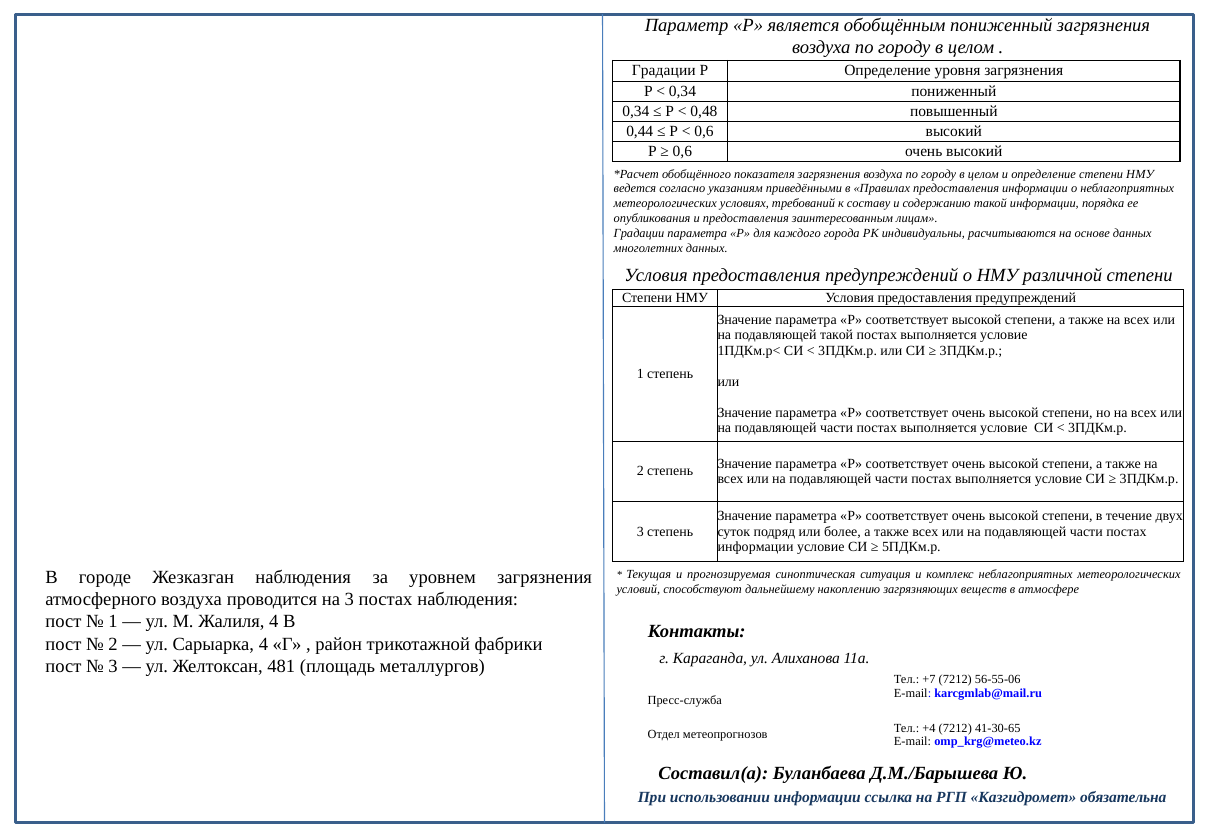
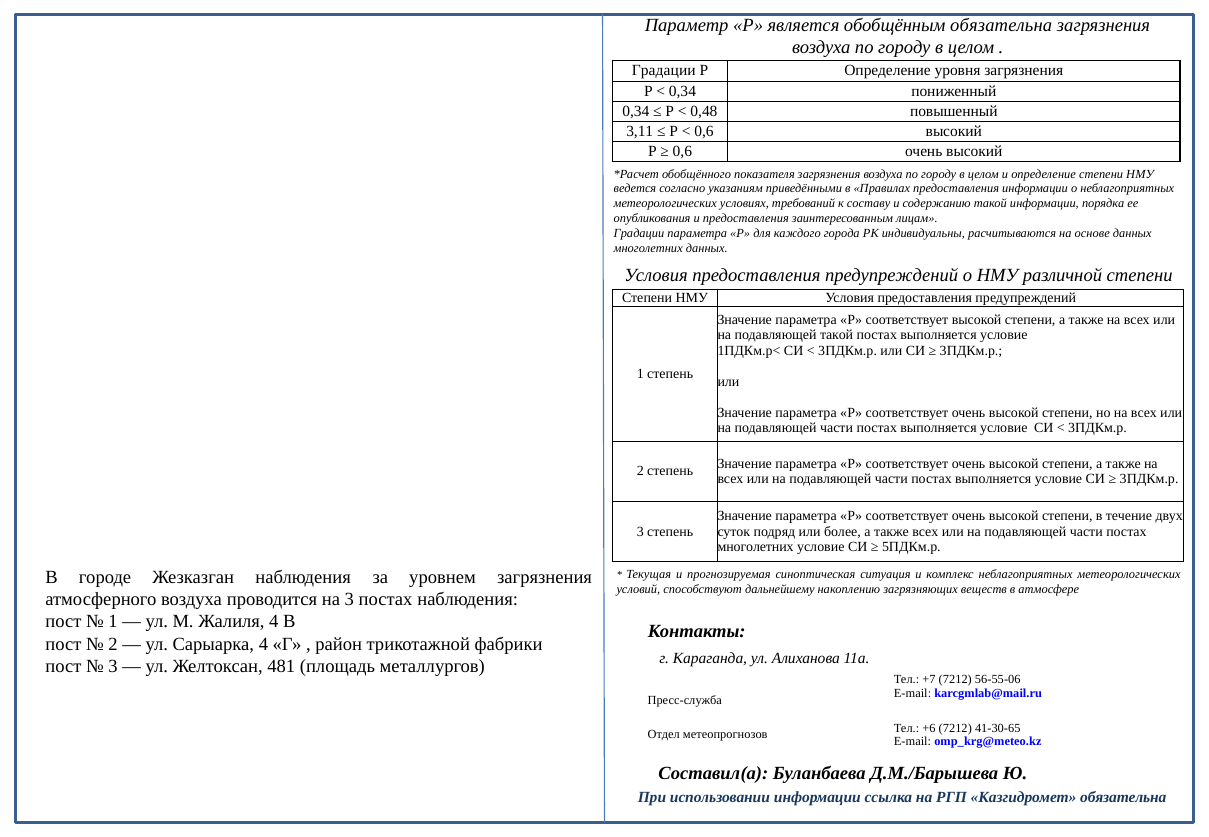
обобщённым пониженный: пониженный -> обязательна (1001, 25)
0,44: 0,44 -> 3,11 (640, 131)
информации: информации -> многолетних (756, 547)
+4: +4 -> +6 (929, 728)
